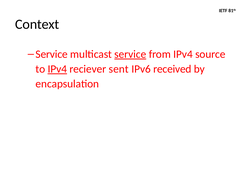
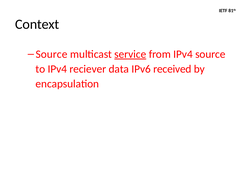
Service: Service -> Source (52, 54)
IPv4 underline: present -> none (57, 69)
sent: sent -> data (119, 69)
